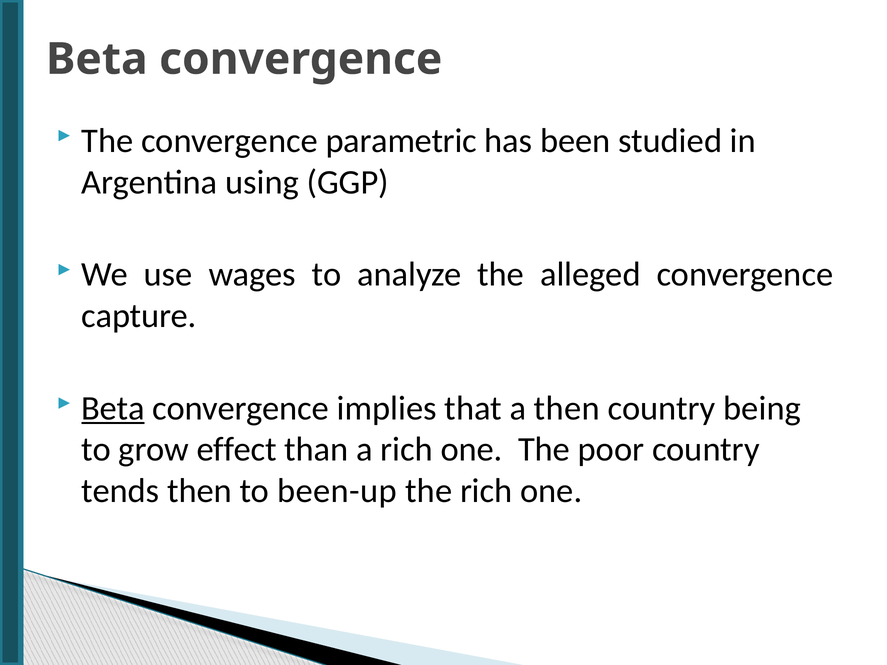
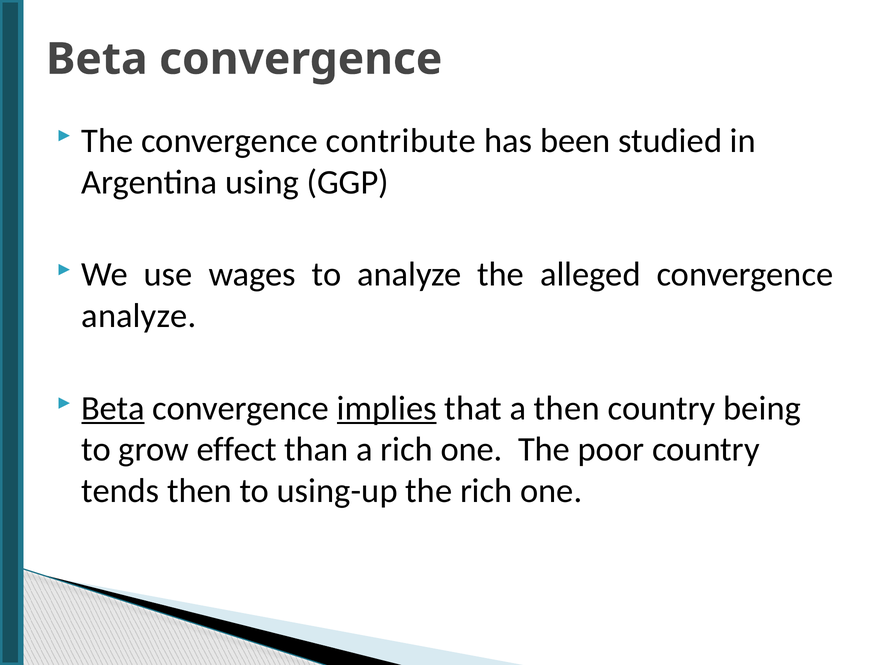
parametric: parametric -> contribute (401, 141)
capture: capture -> analyze (139, 316)
implies underline: none -> present (387, 408)
been-up: been-up -> using-up (337, 491)
